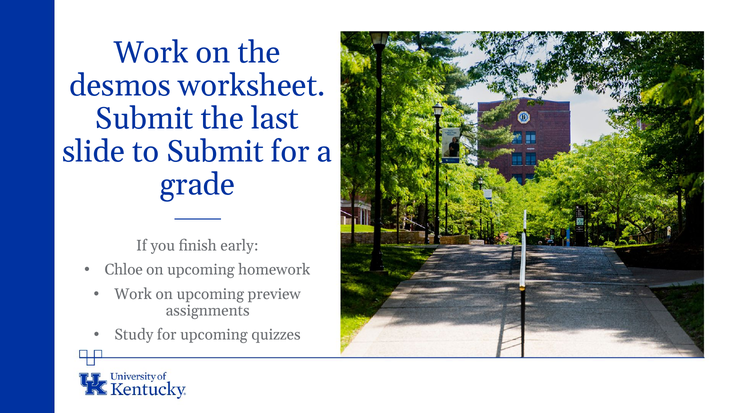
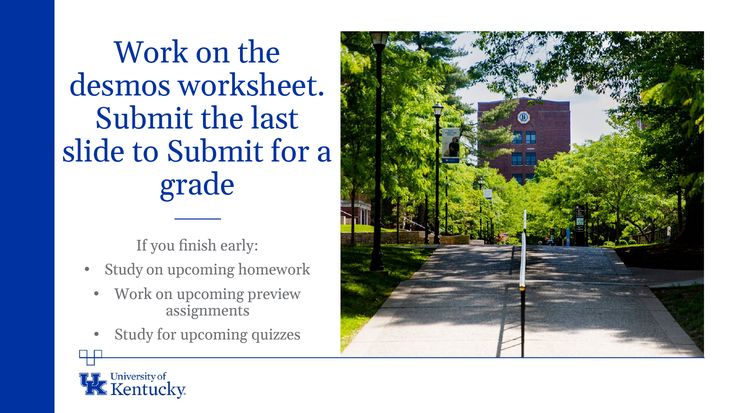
Chloe: Chloe -> Study (124, 269)
